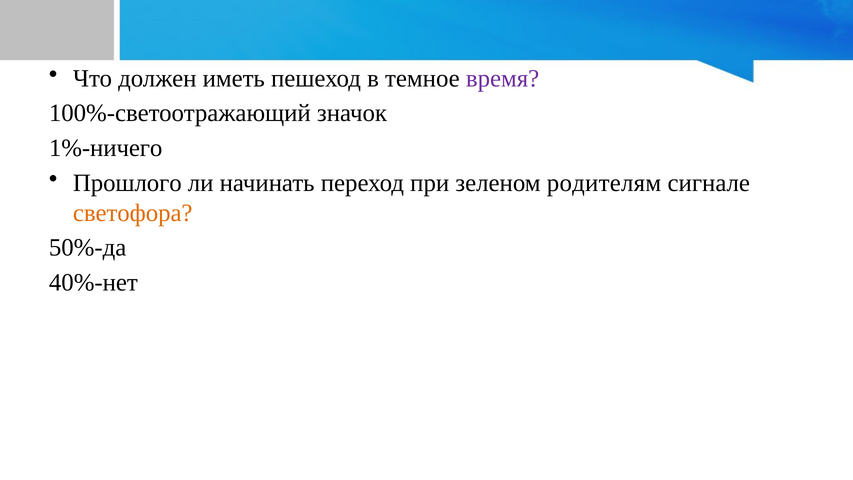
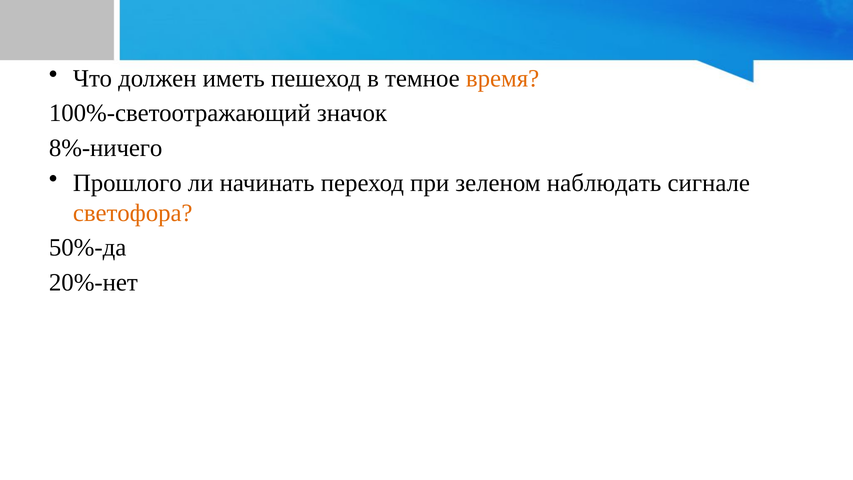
время colour: purple -> orange (503, 78)
1%-ничего: 1%-ничего -> 8%-ничего (106, 148)
родителям: родителям -> наблюдать (604, 183)
40%-нет: 40%-нет -> 20%-нет (93, 282)
